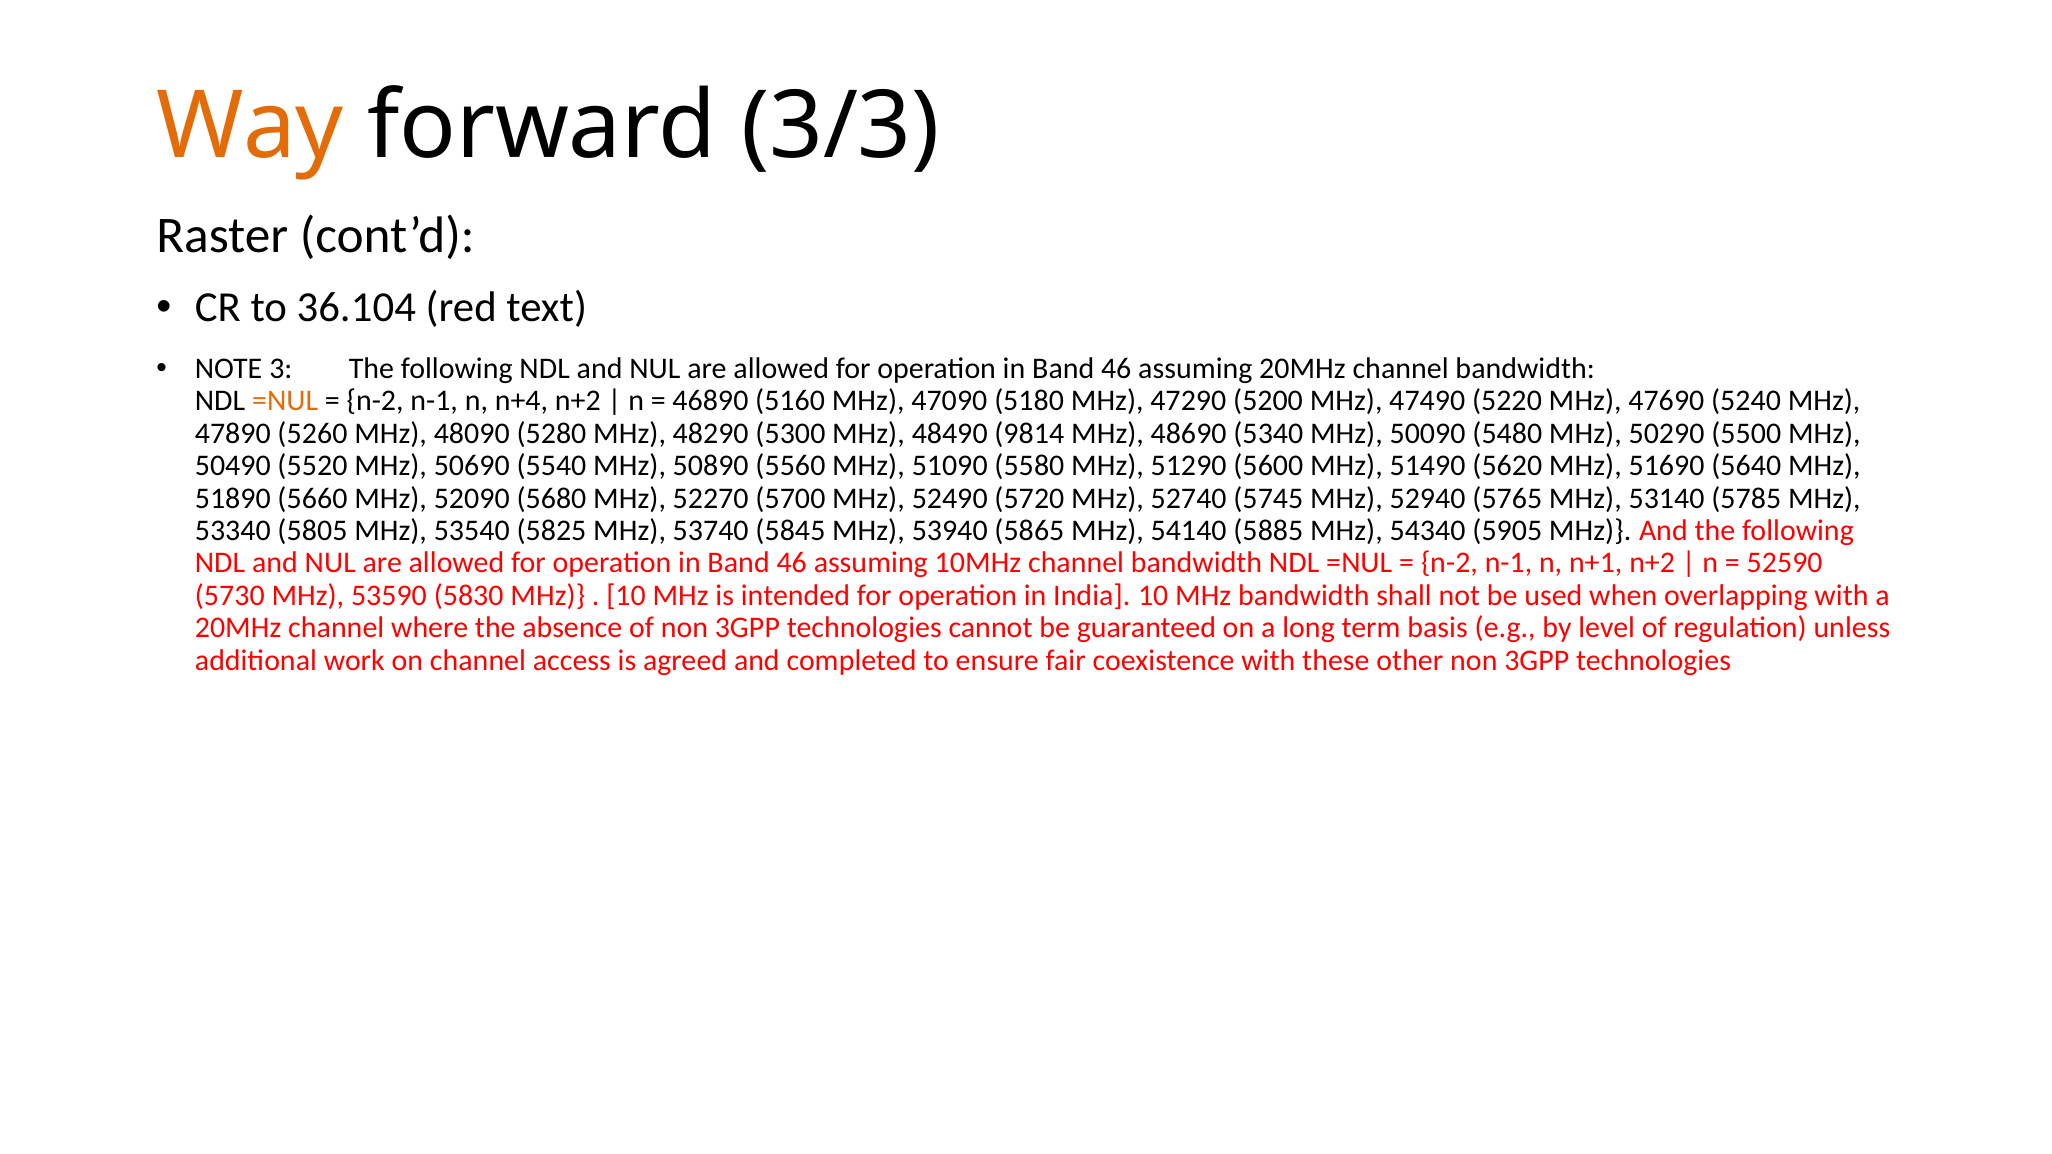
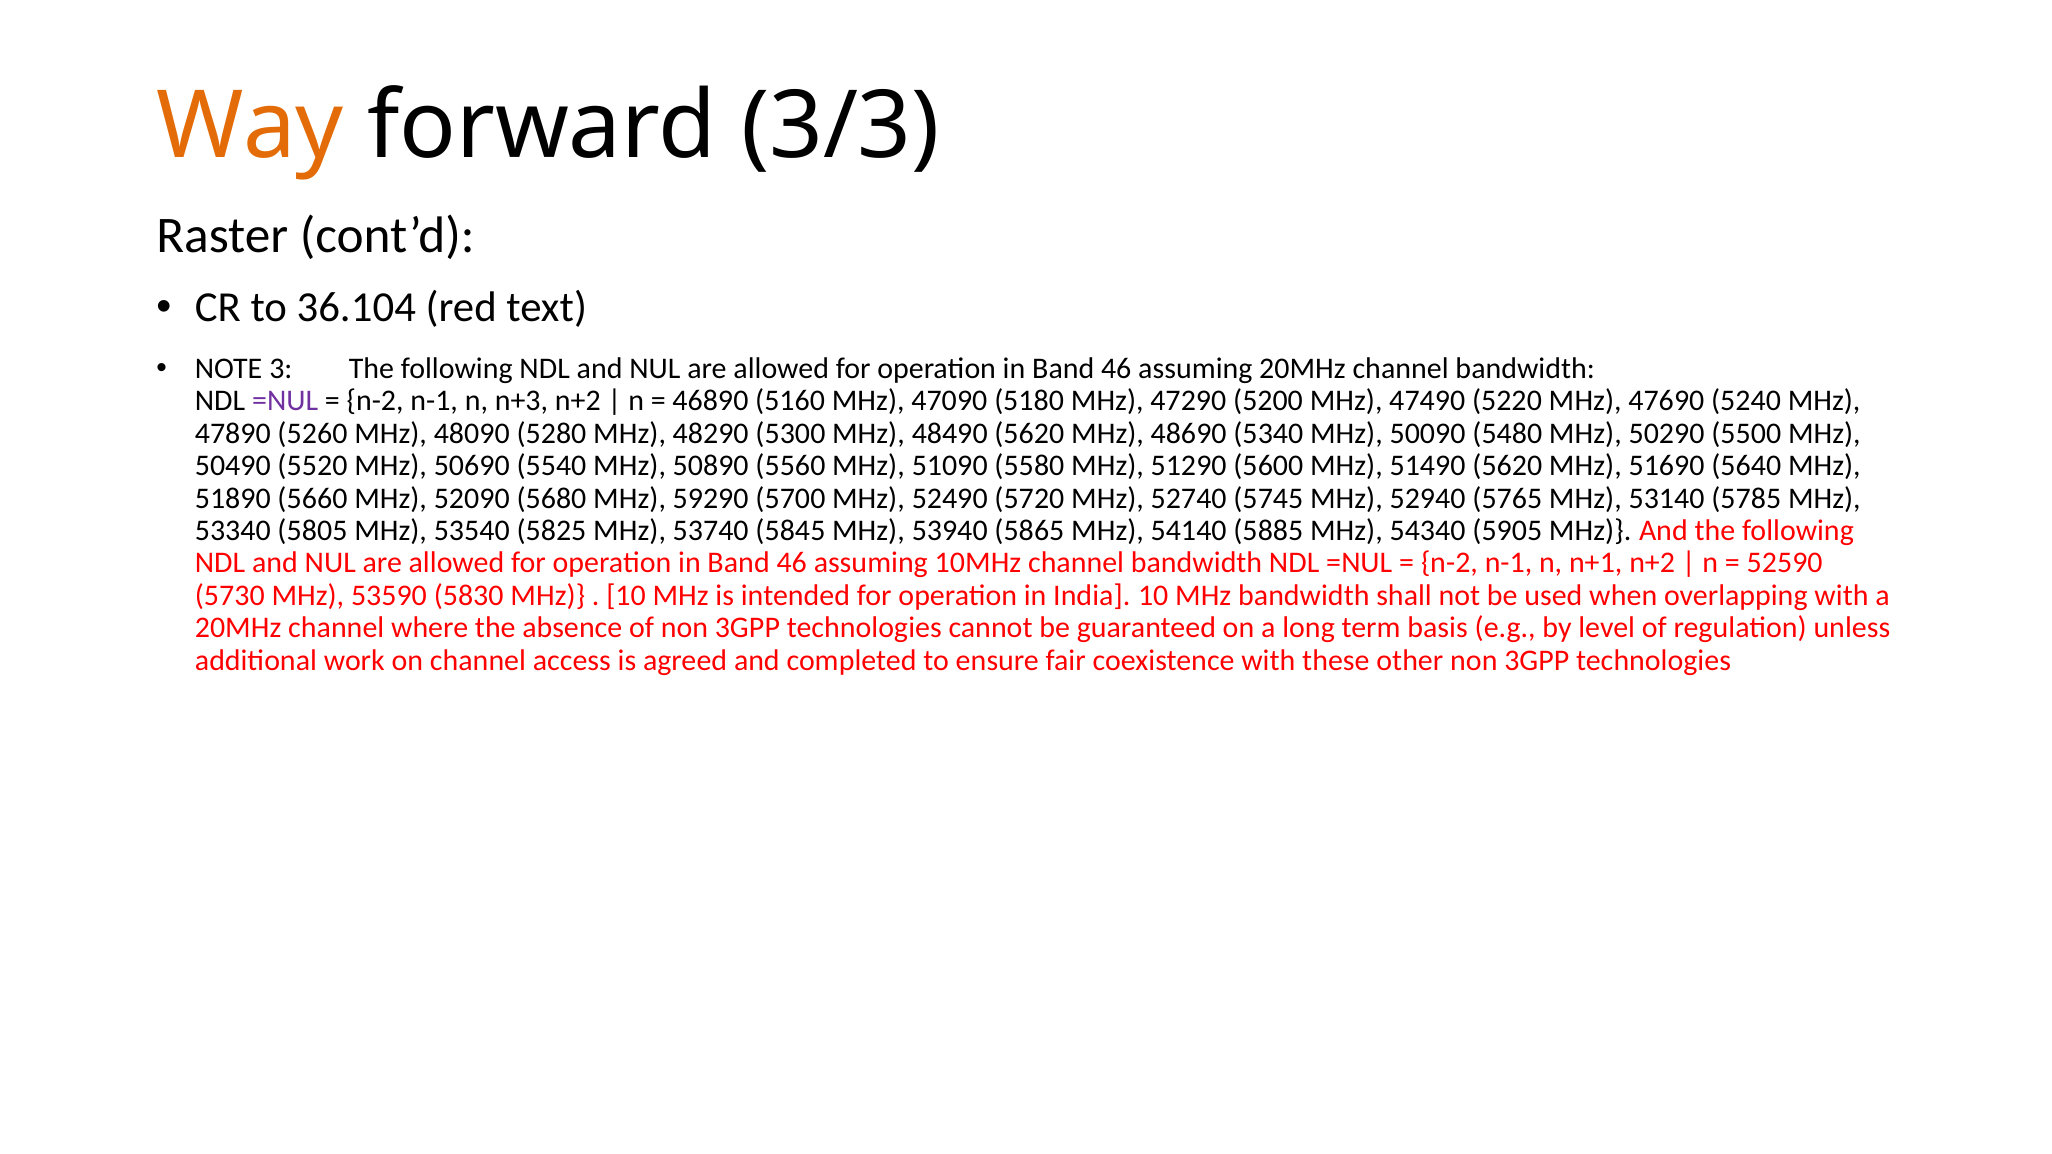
=NUL colour: orange -> purple (285, 401)
n+4: n+4 -> n+3 (521, 401)
48490 9814: 9814 -> 5620 (1029, 434)
52270: 52270 -> 59290 (711, 498)
